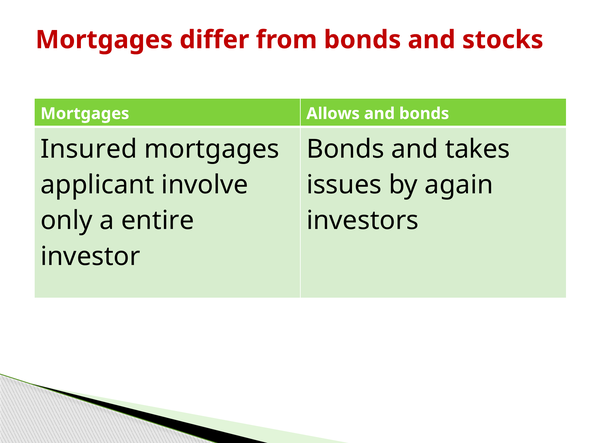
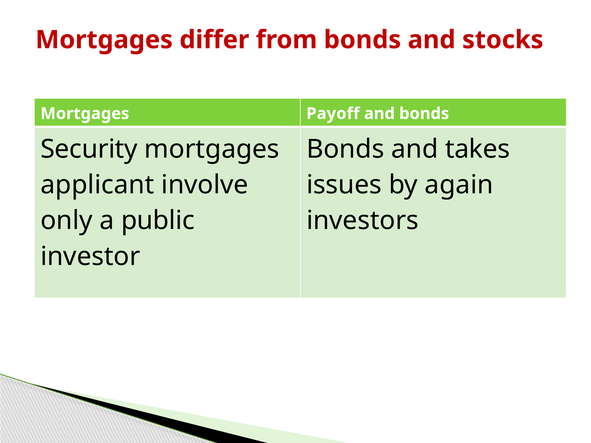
Allows: Allows -> Payoff (333, 114)
Insured: Insured -> Security (89, 149)
entire: entire -> public (158, 221)
